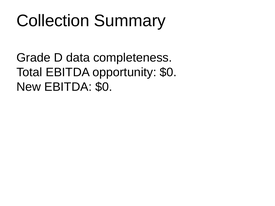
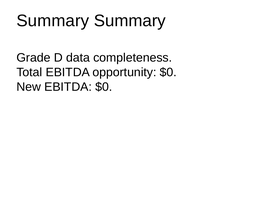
Collection: Collection -> Summary (53, 21)
